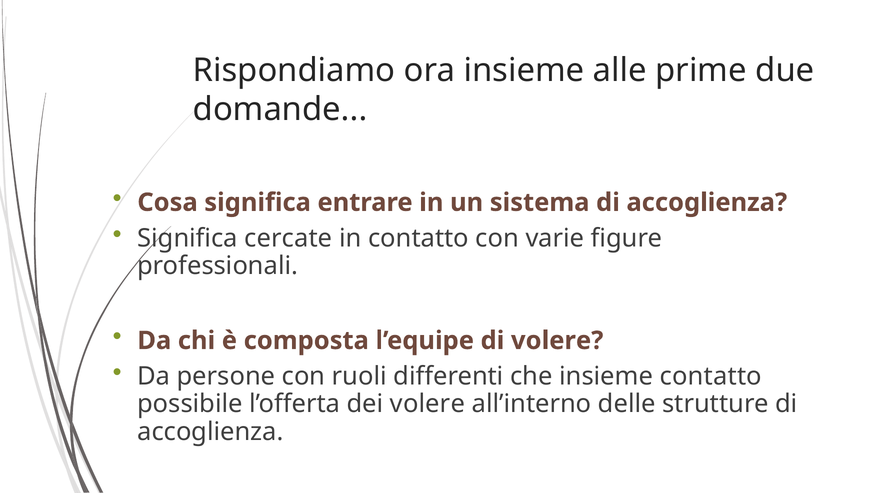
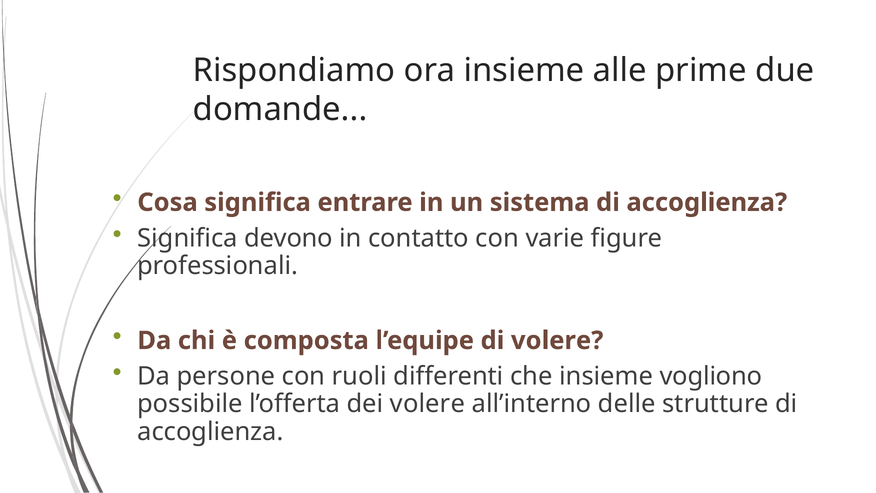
cercate: cercate -> devono (289, 238)
insieme contatto: contatto -> vogliono (711, 376)
